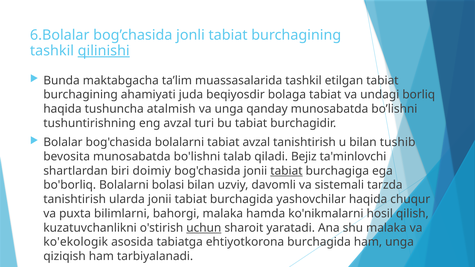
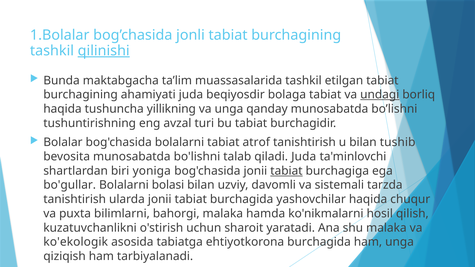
6.Bolalar: 6.Bolalar -> 1.Bolalar (60, 35)
undagi underline: none -> present (380, 95)
atalmish: atalmish -> yillikning (171, 109)
tabiat avzal: avzal -> atrof (256, 142)
qiladi Bеjiz: Bеjiz -> Juda (304, 157)
doimiy: doimiy -> yoniga (152, 171)
bo'borliq: bo'borliq -> bo'gullar (70, 185)
uchun underline: present -> none (204, 228)
